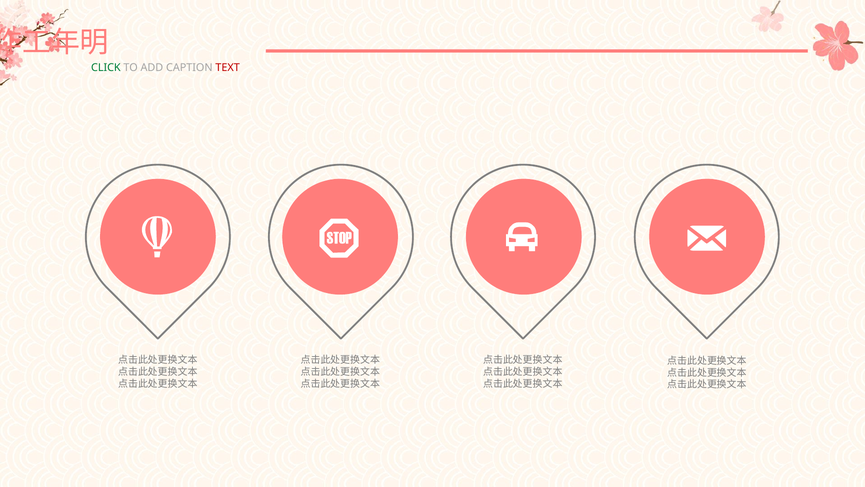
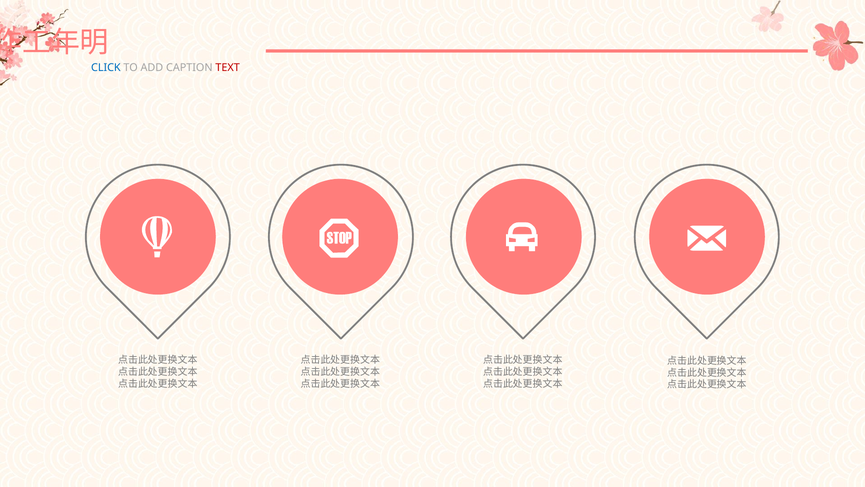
CLICK colour: green -> blue (106, 68)
